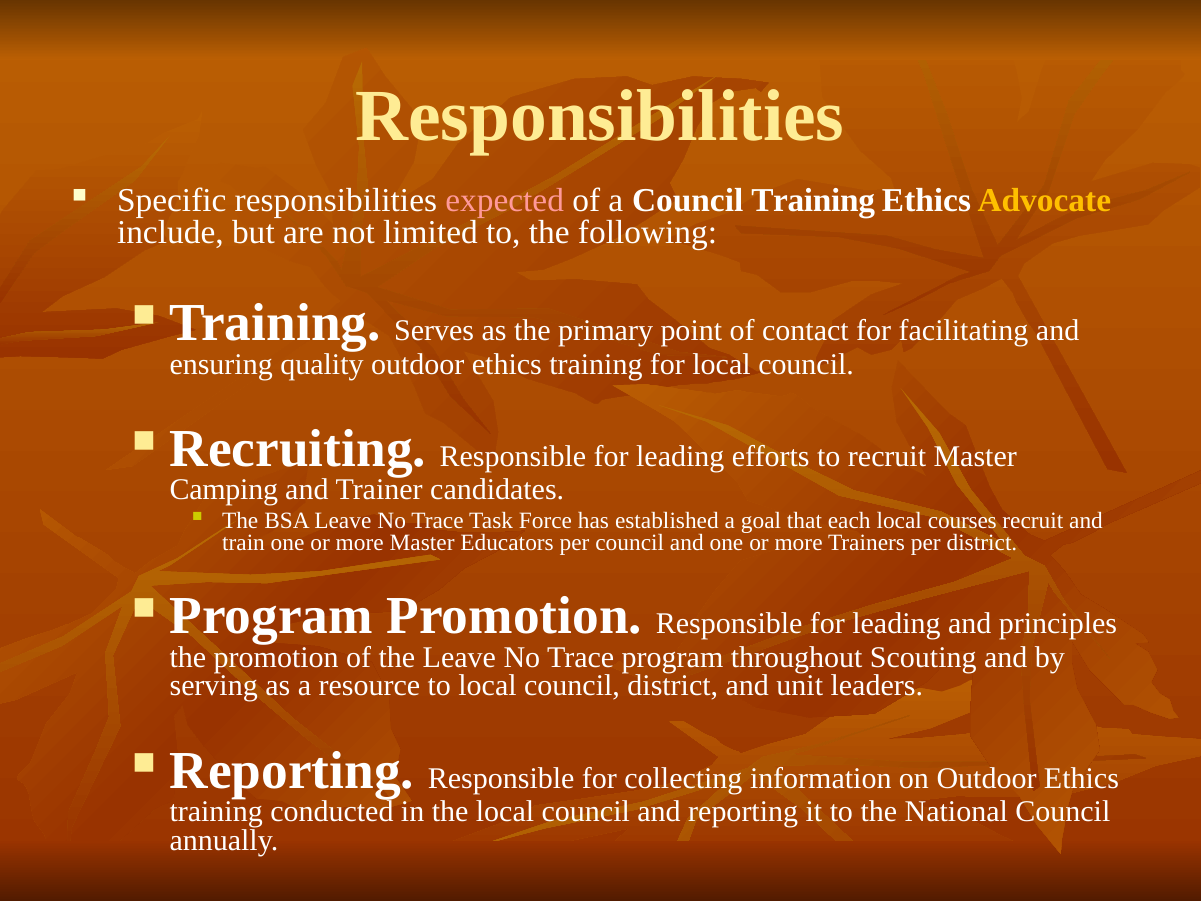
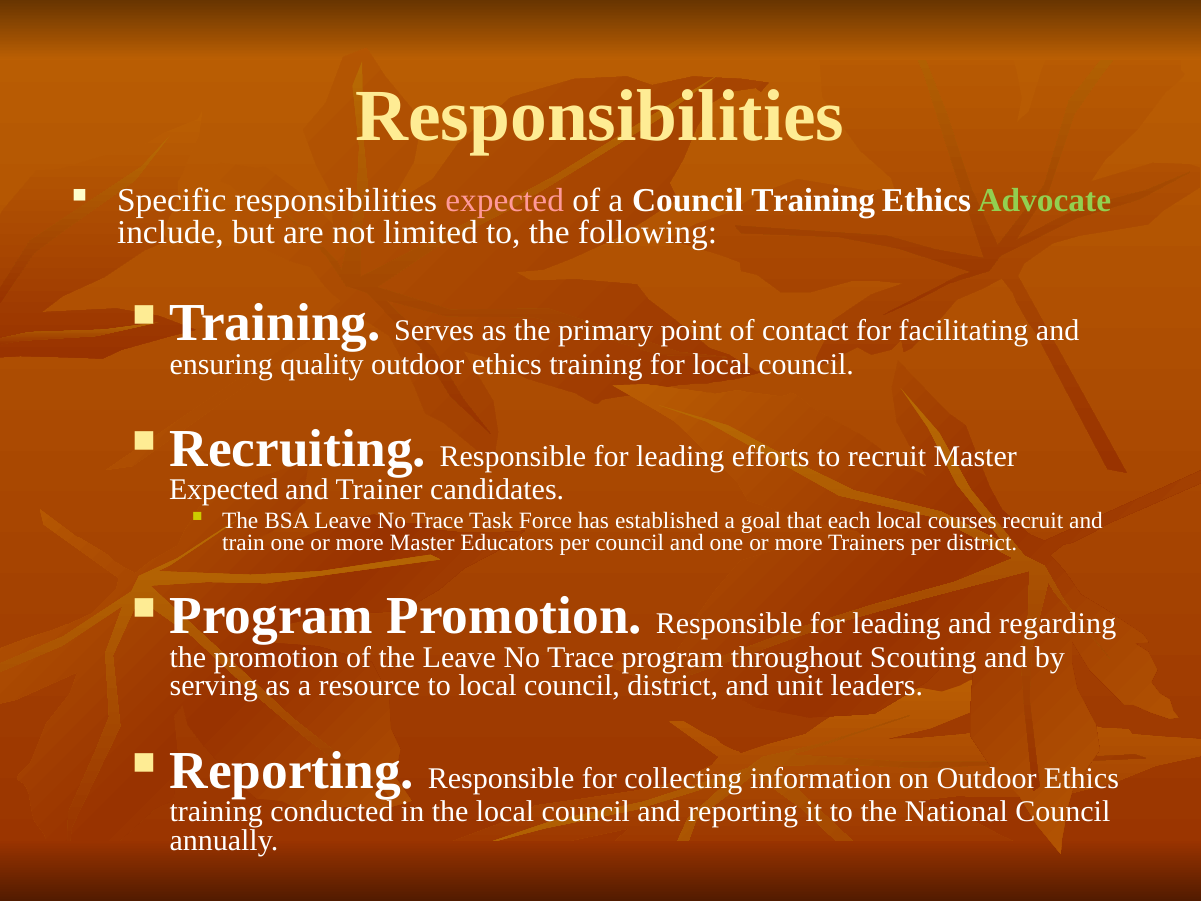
Advocate colour: yellow -> light green (1044, 201)
Camping: Camping -> Expected (224, 490)
principles: principles -> regarding (1058, 624)
